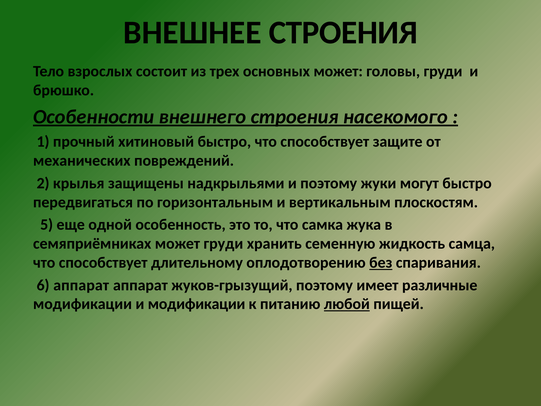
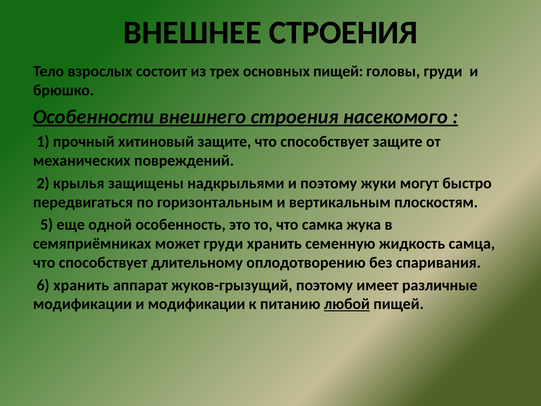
основных может: может -> пищей (338, 71)
хитиновый быстро: быстро -> защите (224, 142)
без underline: present -> none (381, 262)
6 аппарат: аппарат -> хранить (81, 285)
